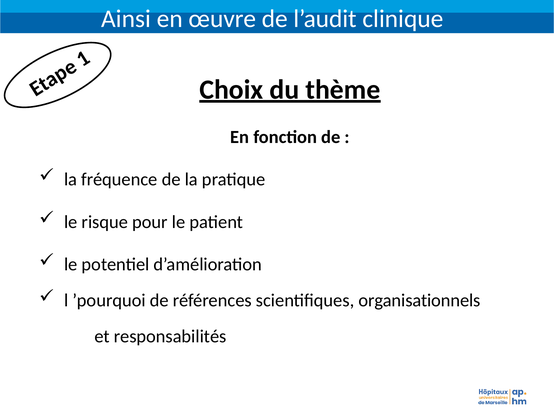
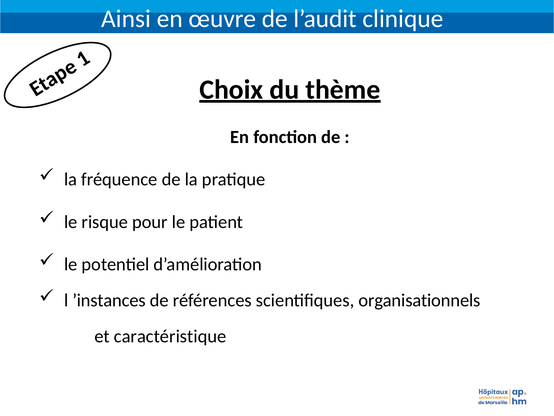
’pourquoi: ’pourquoi -> ’instances (109, 300)
responsabilités: responsabilités -> caractéristique (170, 336)
